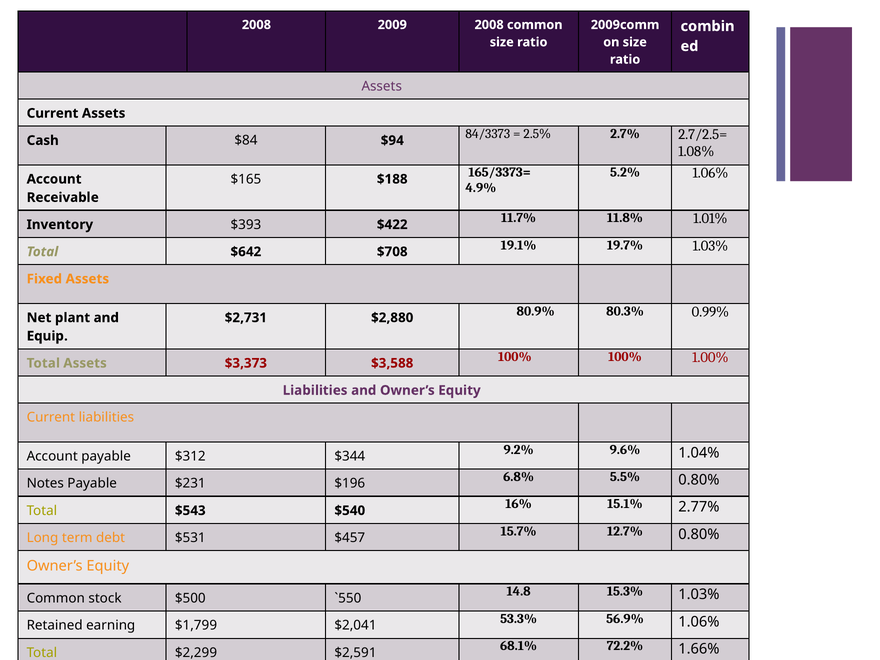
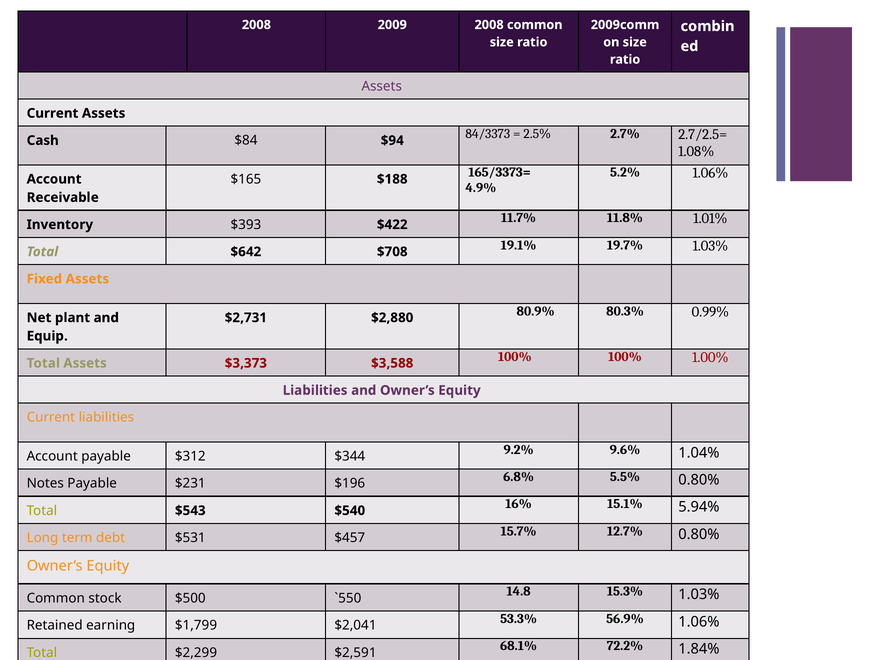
2.77%: 2.77% -> 5.94% (699, 507)
1.66%: 1.66% -> 1.84% (699, 649)
